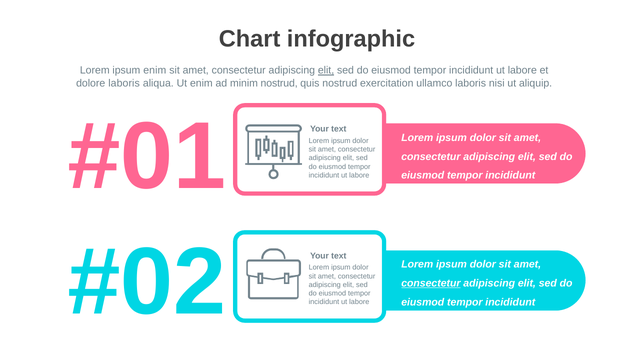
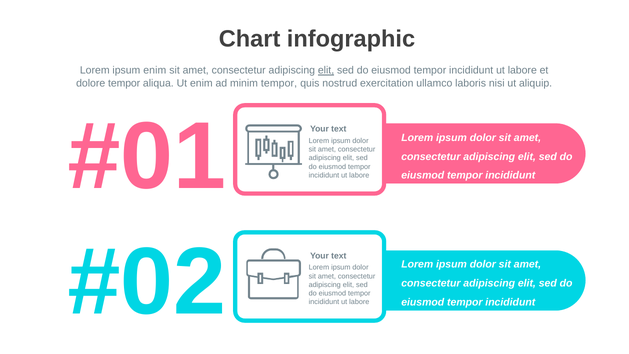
dolore laboris: laboris -> tempor (124, 83)
minim nostrud: nostrud -> tempor (279, 83)
consectetur underline: present -> none (431, 283)
